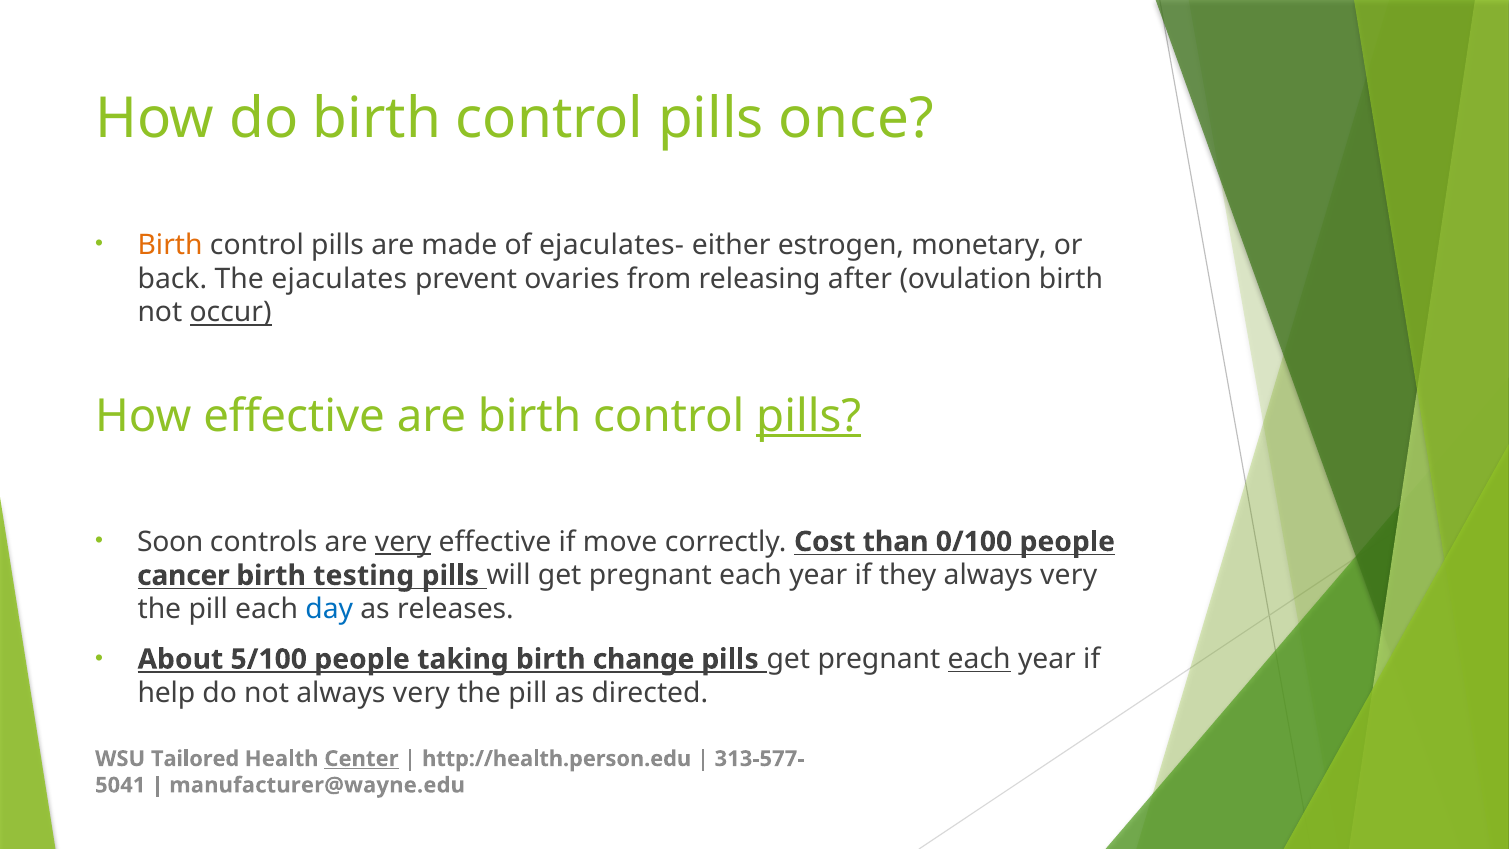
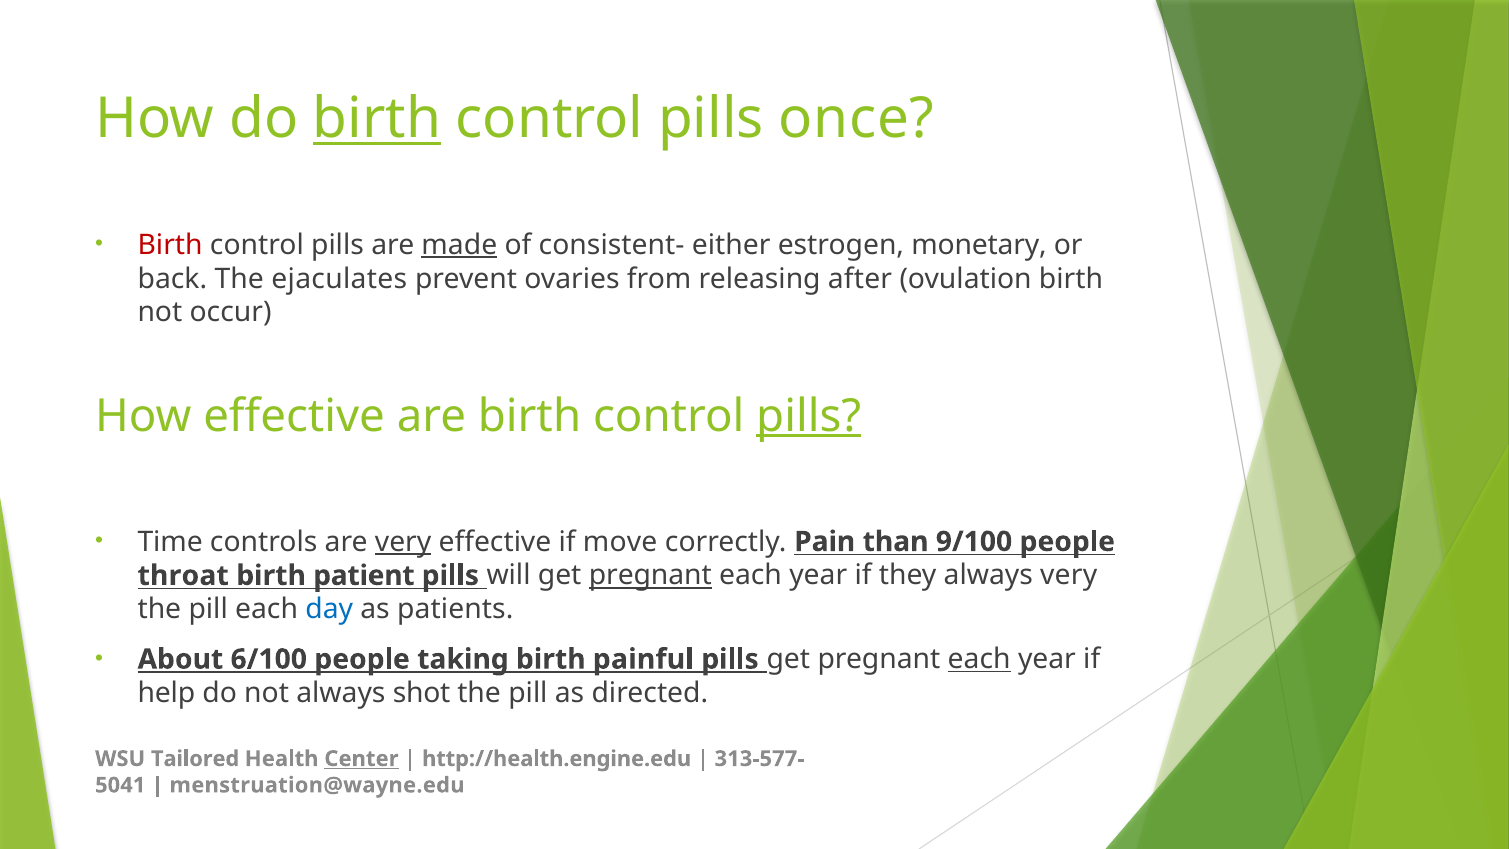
birth underline: none -> present (377, 119)
Birth colour: orange -> red (170, 245)
made underline: none -> present (459, 245)
ejaculates-: ejaculates- -> consistent- (612, 245)
occur underline: present -> none (231, 313)
Soon: Soon -> Time (170, 542)
Cost: Cost -> Pain (825, 542)
0/100: 0/100 -> 9/100 (974, 542)
cancer: cancer -> throat (183, 576)
testing: testing -> patient (364, 576)
pregnant underline: none -> present (650, 576)
releases: releases -> patients (455, 609)
5/100: 5/100 -> 6/100 (269, 659)
change: change -> painful (643, 659)
not always very: very -> shot (422, 693)
http://health.person.edu: http://health.person.edu -> http://health.engine.edu (557, 759)
manufacturer@wayne.edu: manufacturer@wayne.edu -> menstruation@wayne.edu (317, 785)
